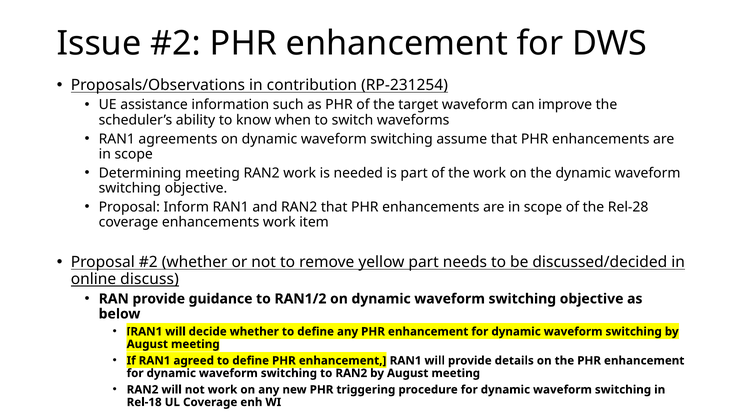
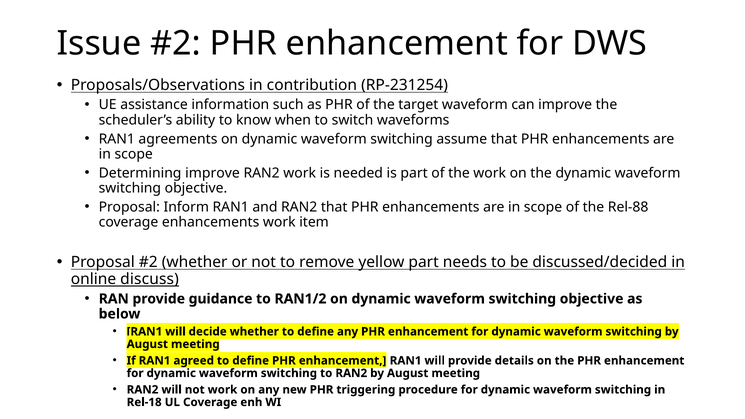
Determining meeting: meeting -> improve (212, 173)
Rel-28: Rel-28 -> Rel-88 (628, 207)
